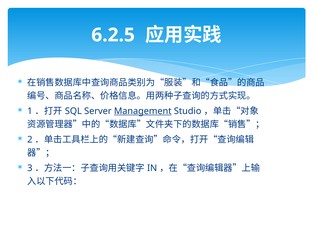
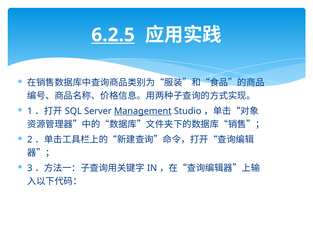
6.2.5 underline: none -> present (113, 35)
